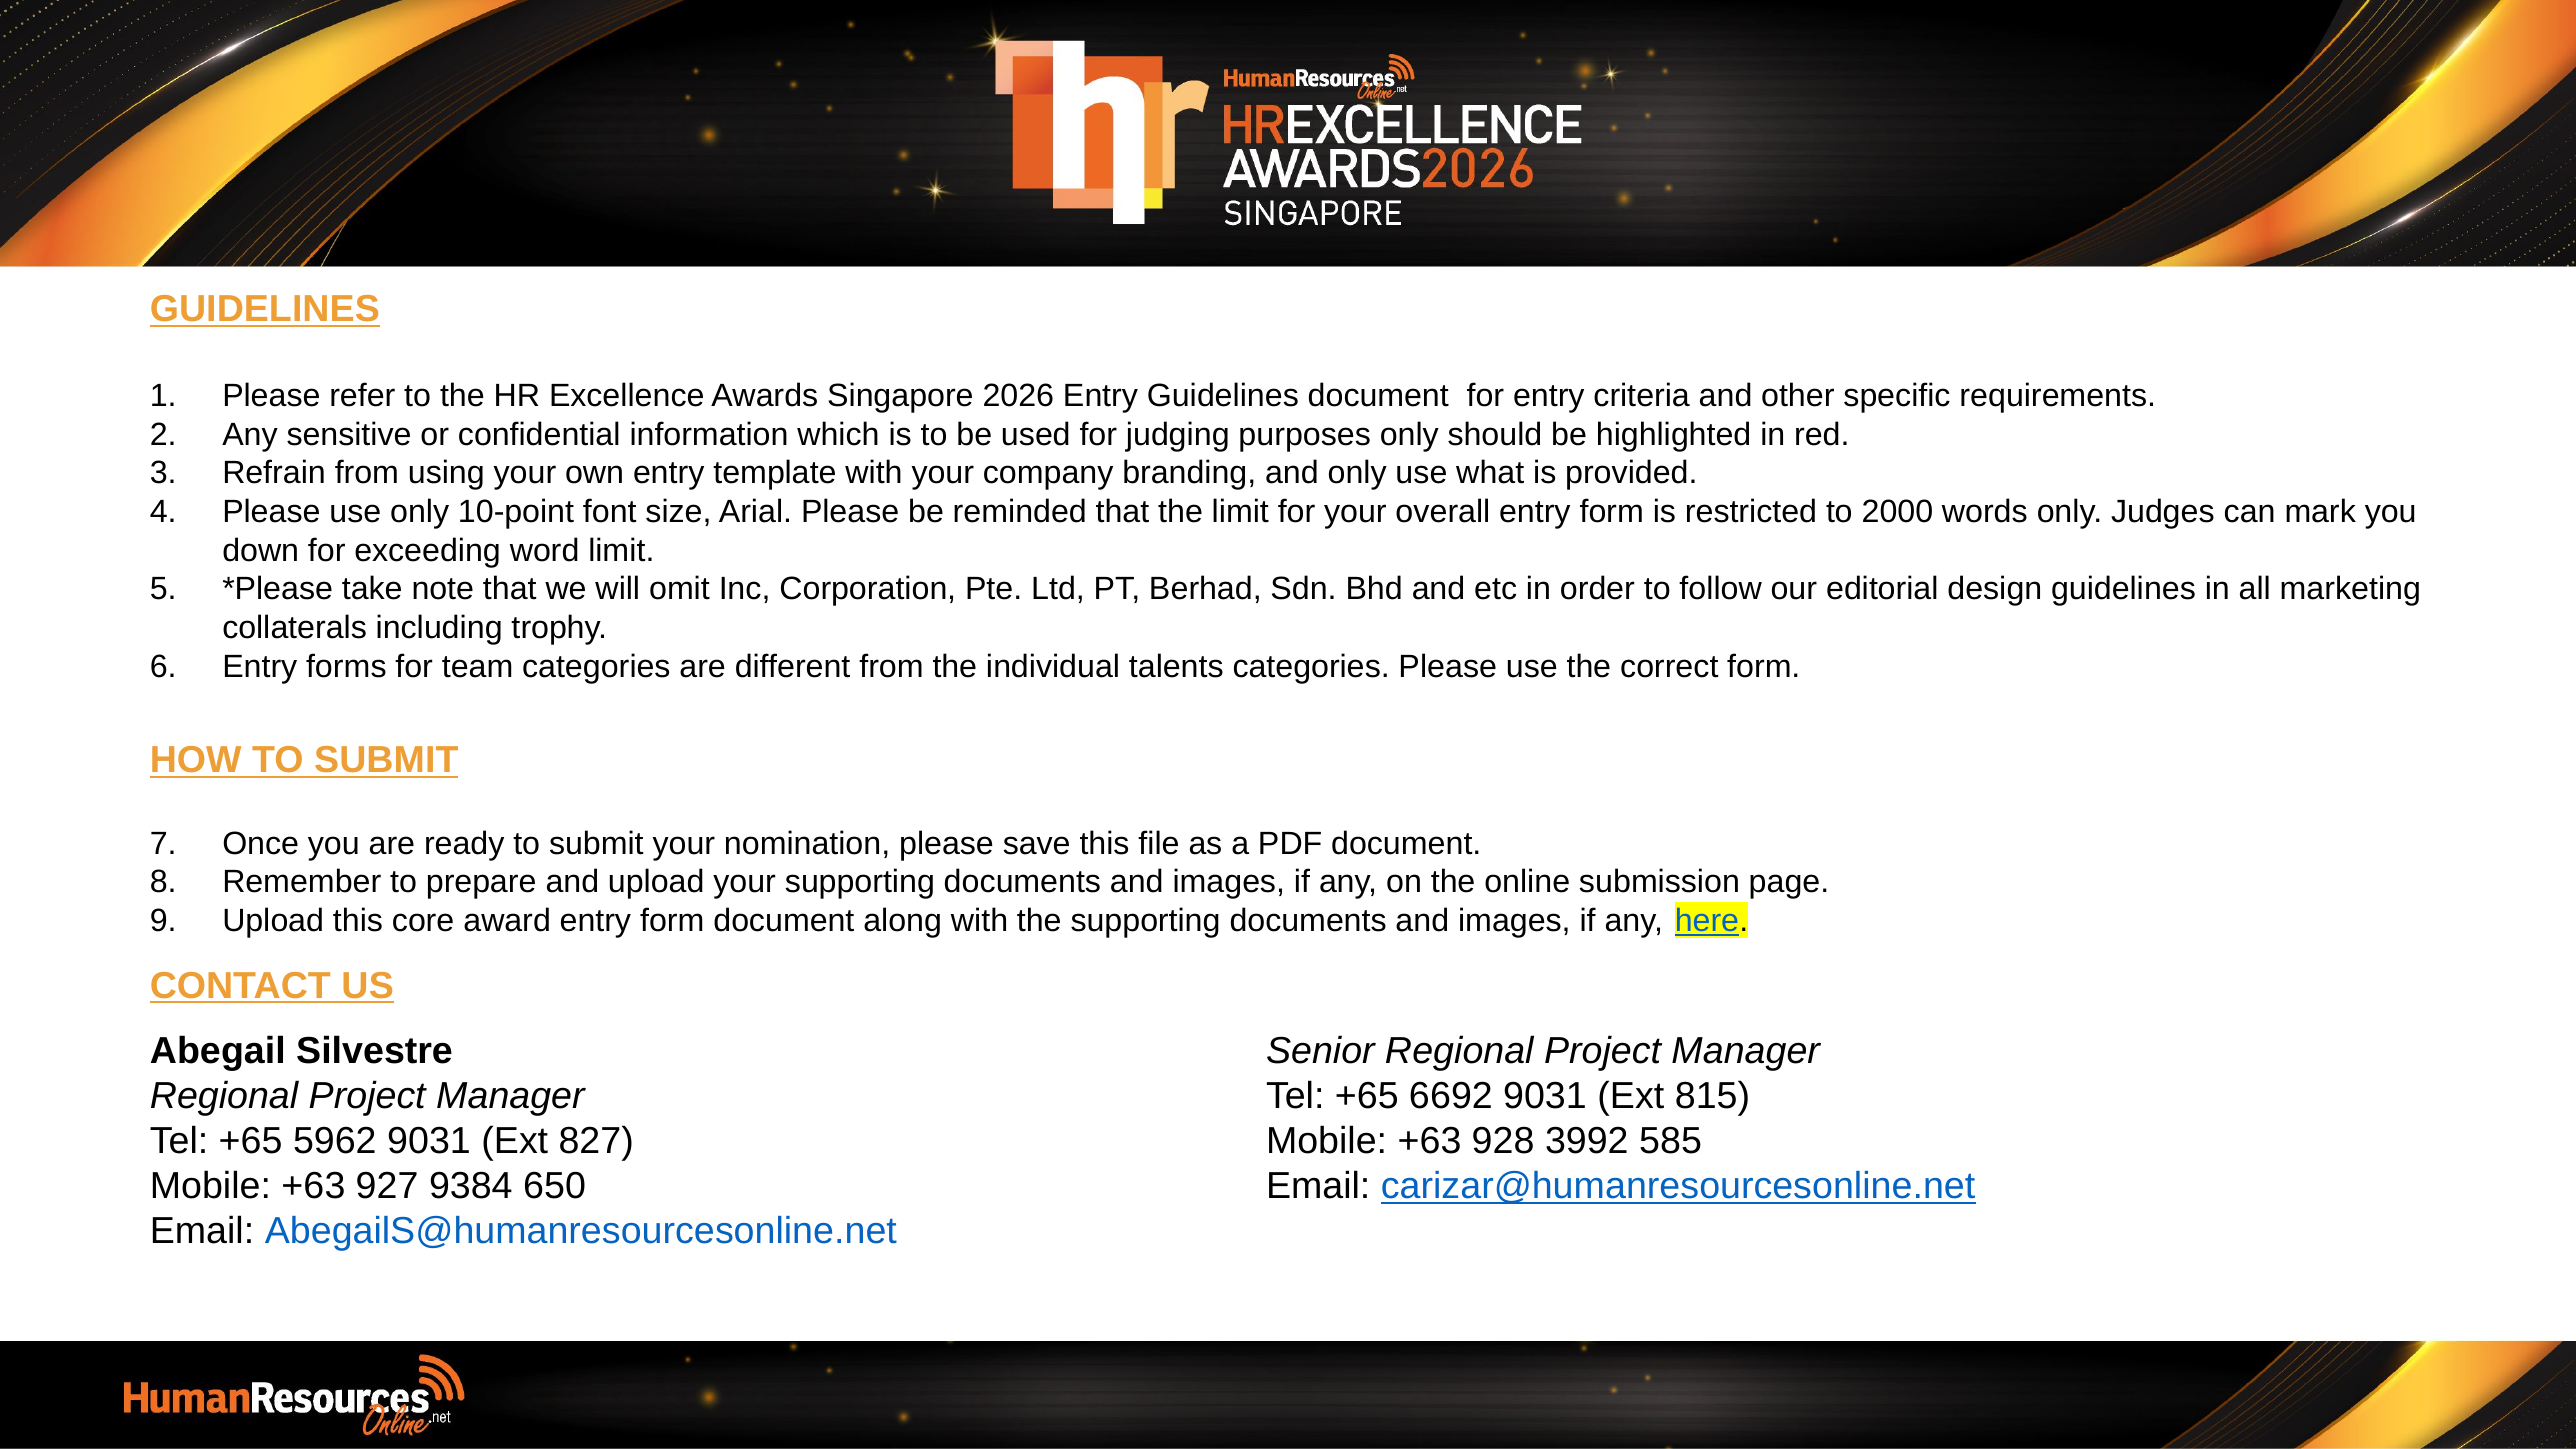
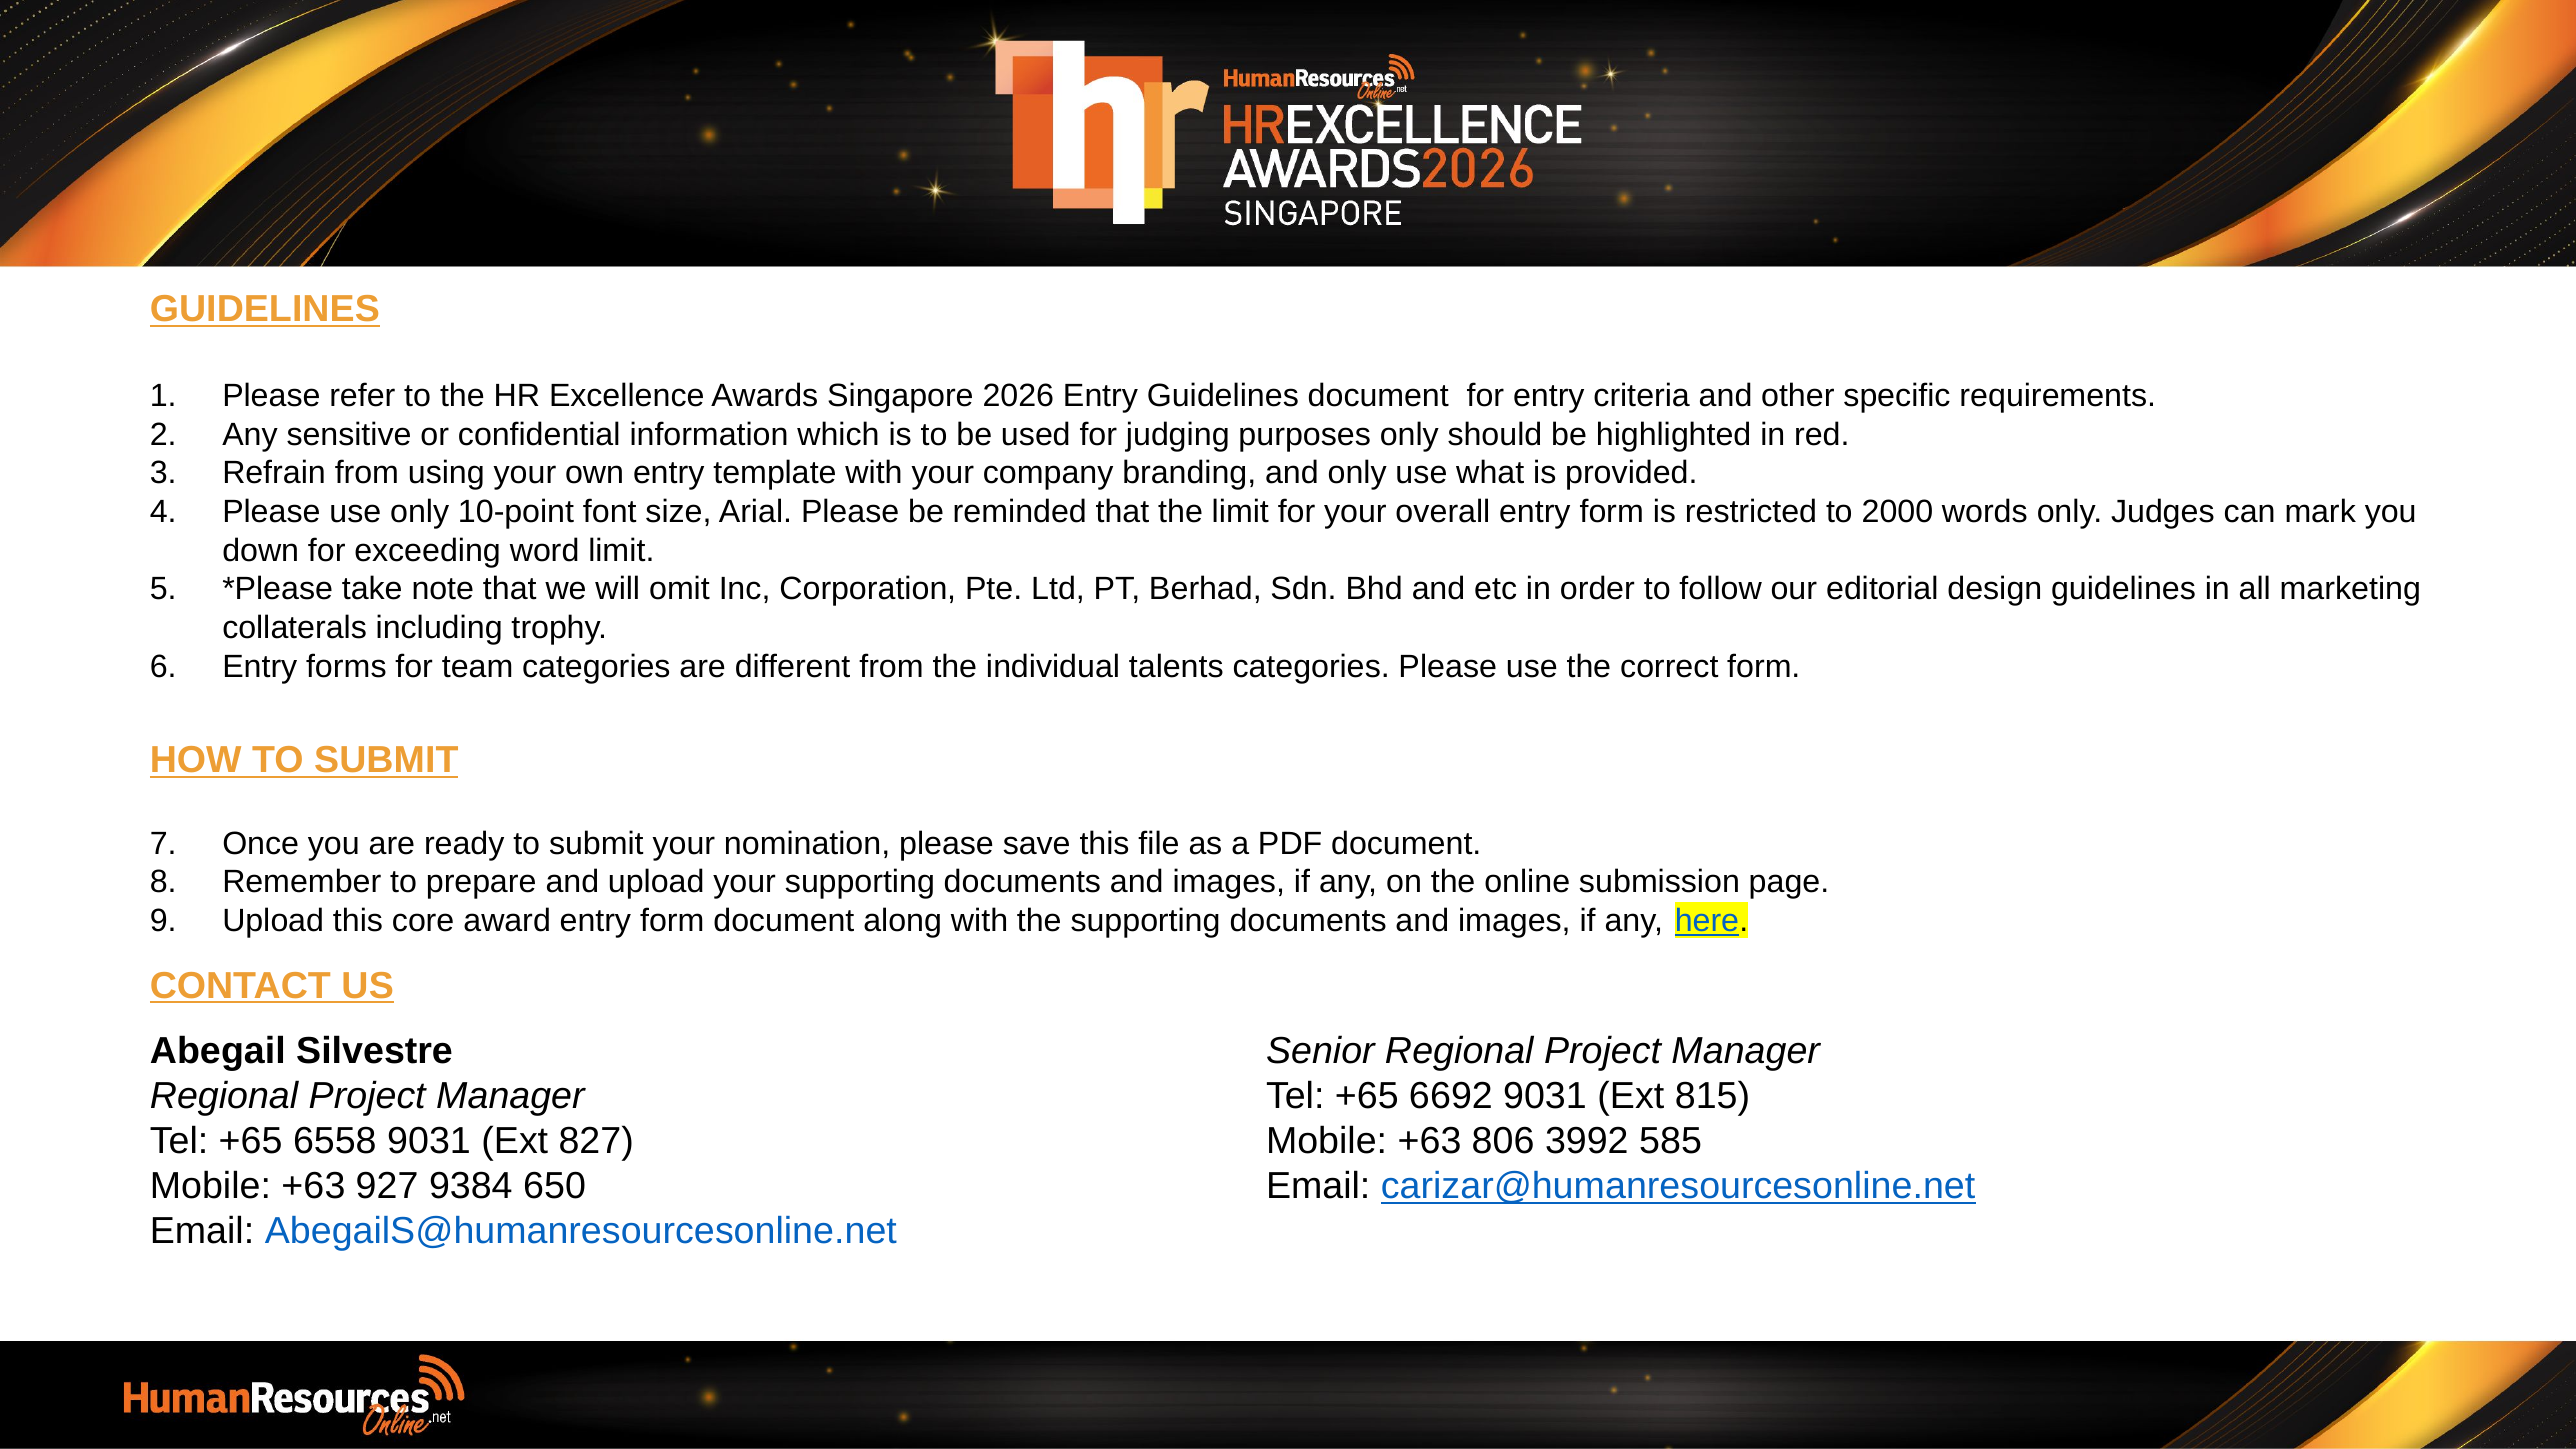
5962: 5962 -> 6558 (335, 1141)
928: 928 -> 806 (1503, 1141)
